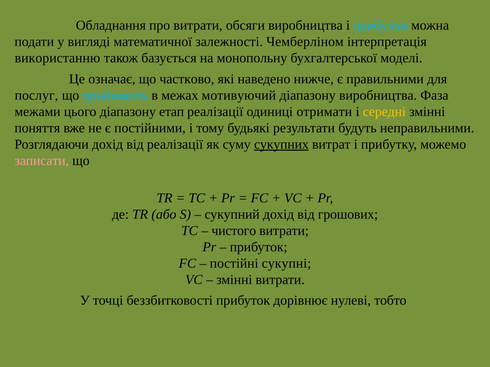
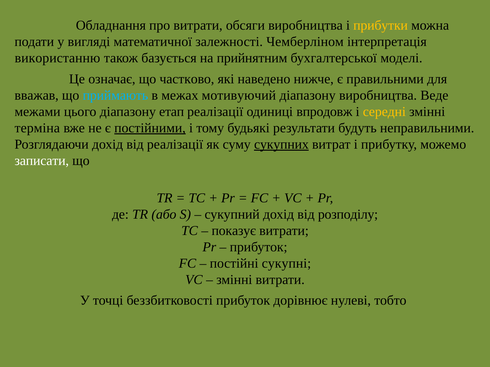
прибутки colour: light blue -> yellow (381, 26)
монопольну: монопольну -> прийнятним (252, 58)
послуг: послуг -> вважав (37, 96)
Фаза: Фаза -> Веде (434, 96)
отримати: отримати -> впродовж (324, 112)
поняття: поняття -> терміна (37, 128)
постійними underline: none -> present (150, 128)
записати colour: pink -> white (42, 161)
грошових: грошових -> розподілу (348, 215)
чистого: чистого -> показує (234, 231)
